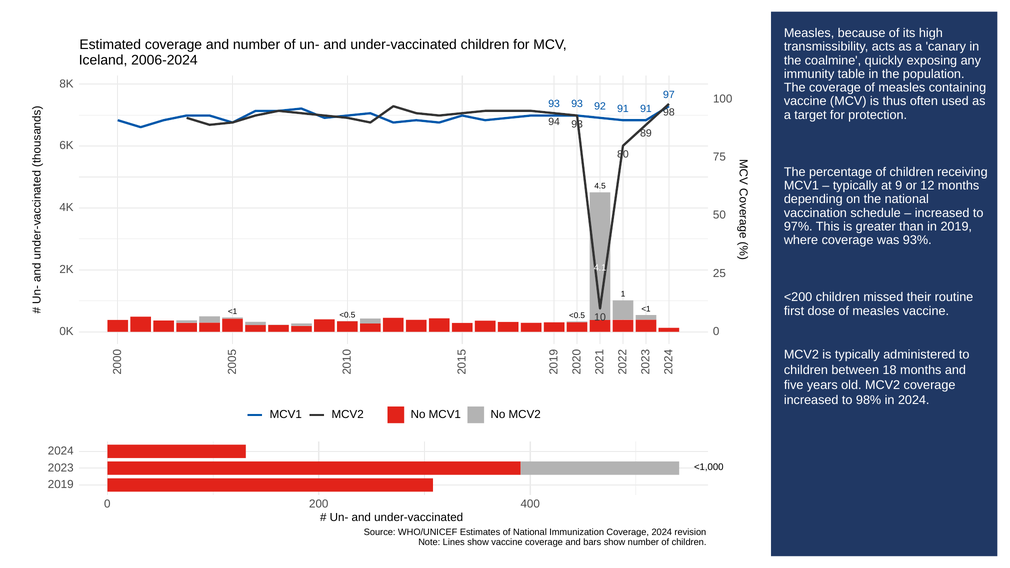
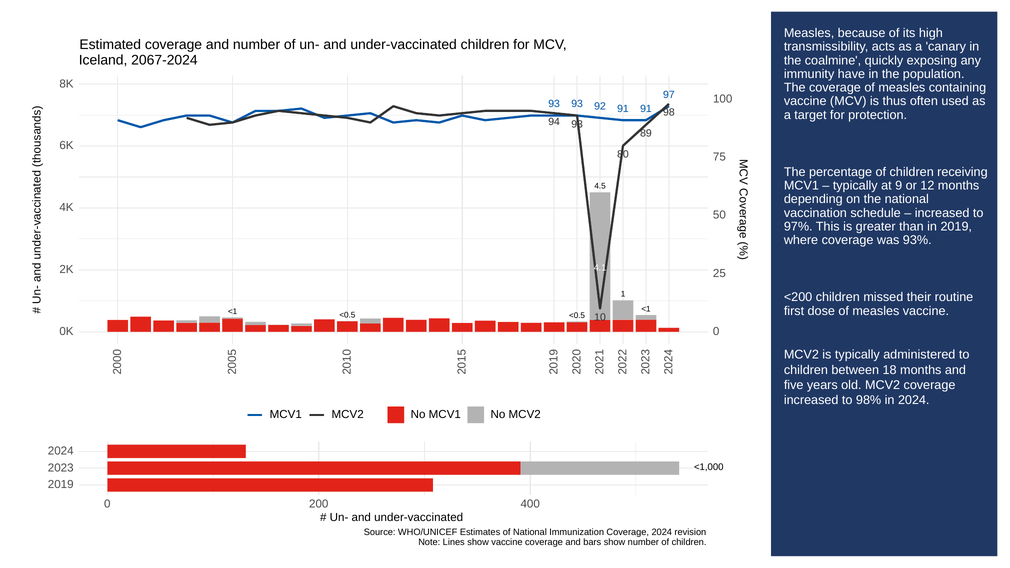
2006-2024: 2006-2024 -> 2067-2024 (164, 60)
table: table -> have (851, 74)
